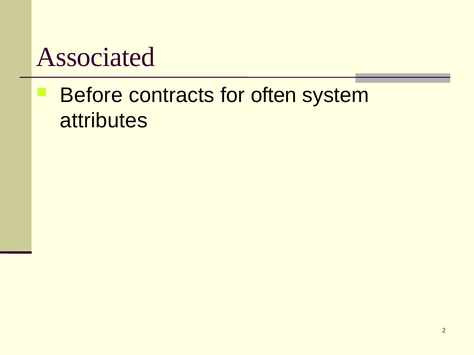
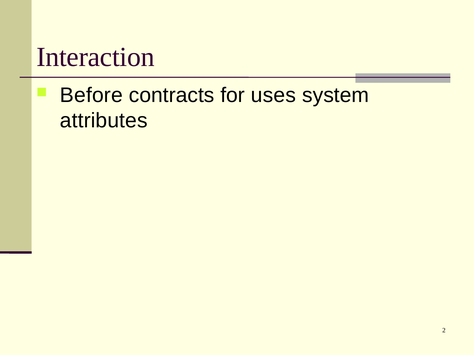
Associated: Associated -> Interaction (95, 57)
often: often -> uses (273, 95)
